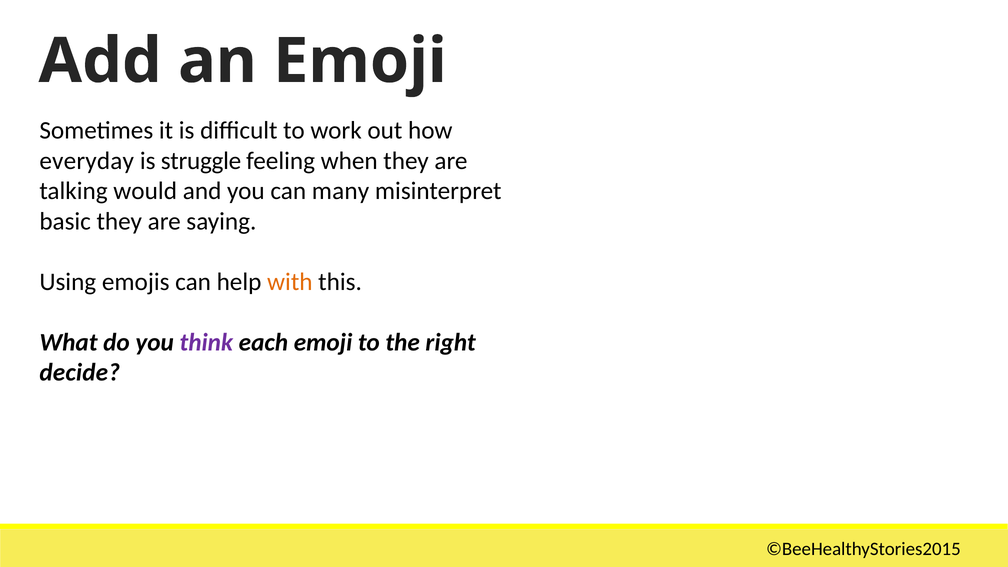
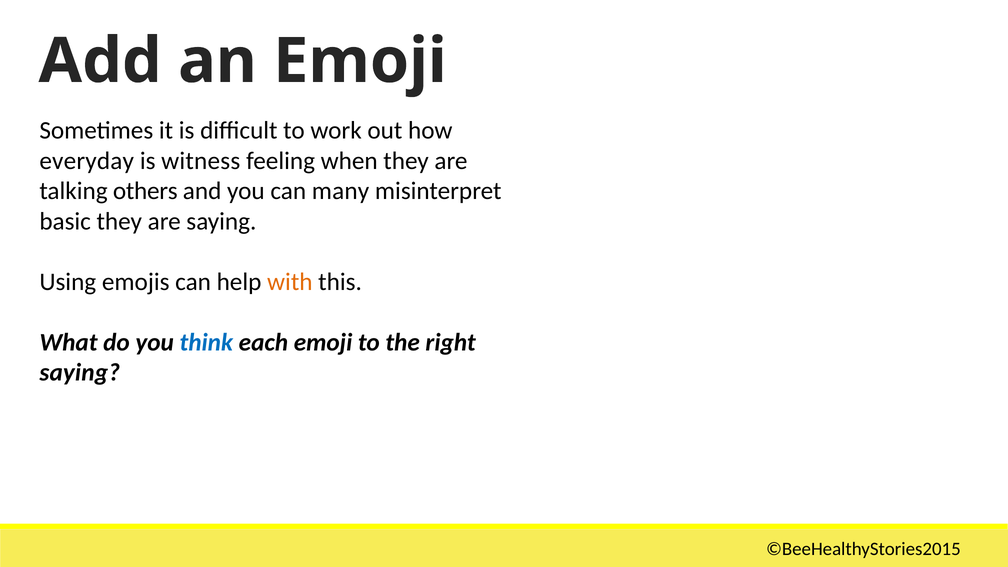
struggle: struggle -> witness (201, 161)
would: would -> others (145, 191)
think colour: purple -> blue (206, 342)
decide: decide -> saying (80, 372)
